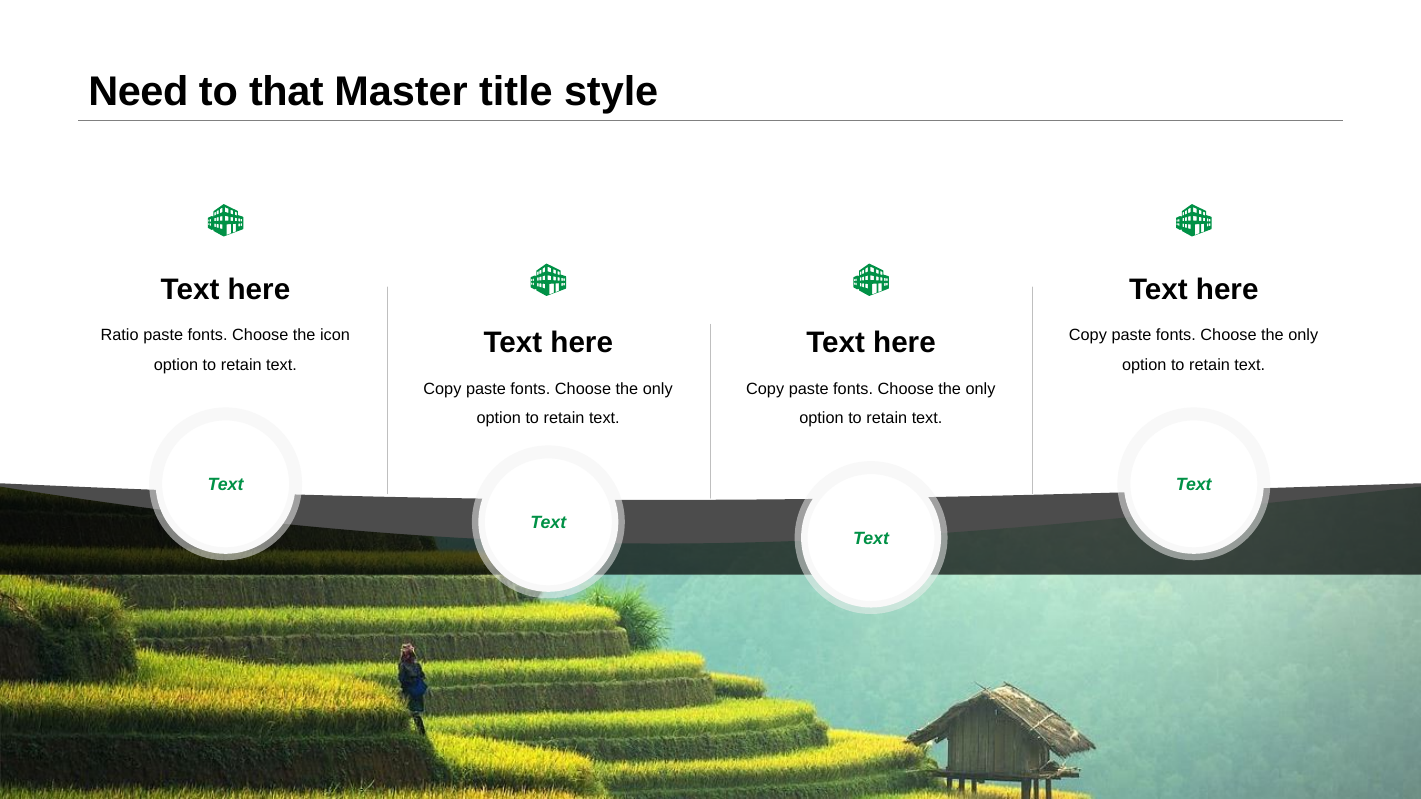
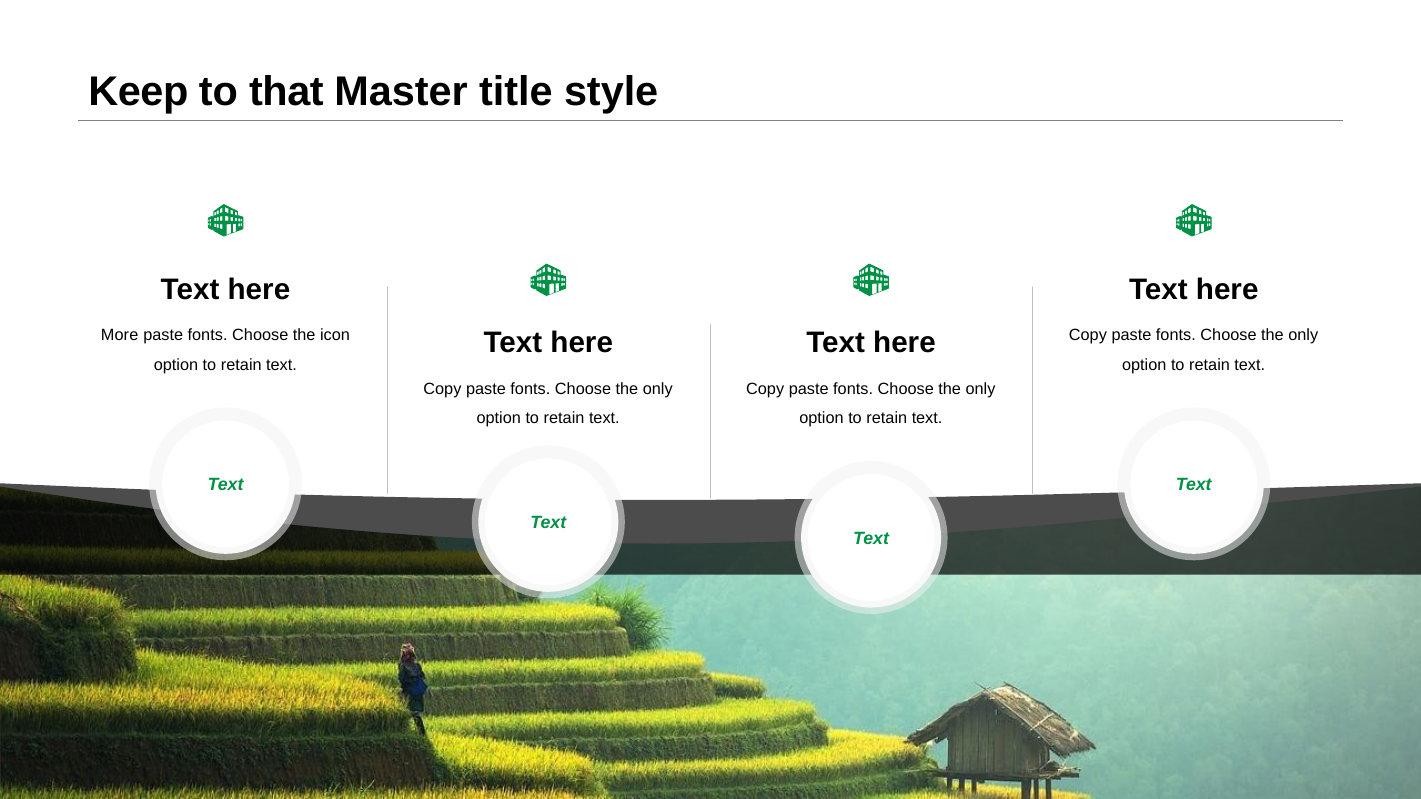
Need: Need -> Keep (138, 92)
Ratio: Ratio -> More (120, 336)
